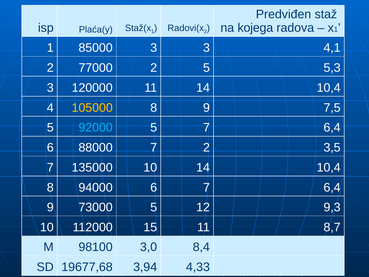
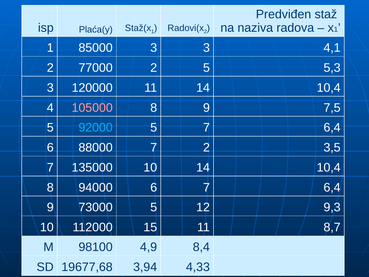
kojega: kojega -> naziva (255, 28)
105000 colour: yellow -> pink (92, 108)
3,0: 3,0 -> 4,9 (149, 247)
